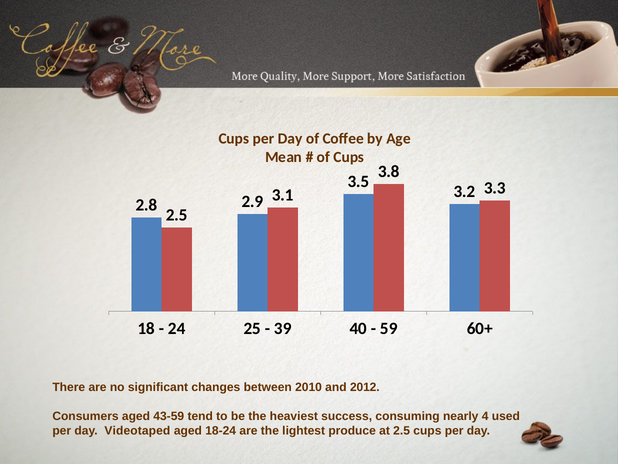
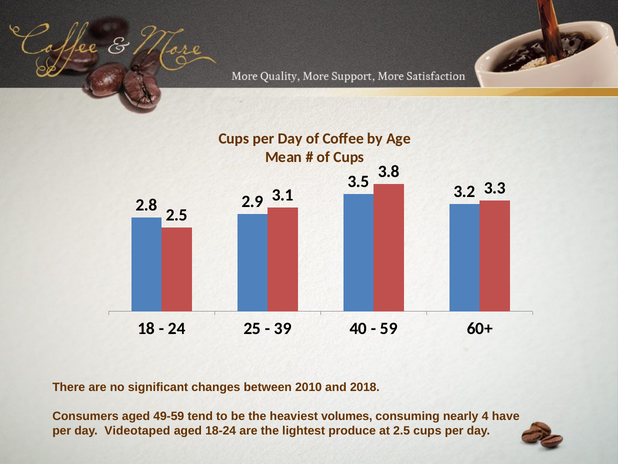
2012: 2012 -> 2018 (365, 387)
43-59: 43-59 -> 49-59 (169, 416)
success: success -> volumes (347, 416)
used: used -> have (506, 416)
